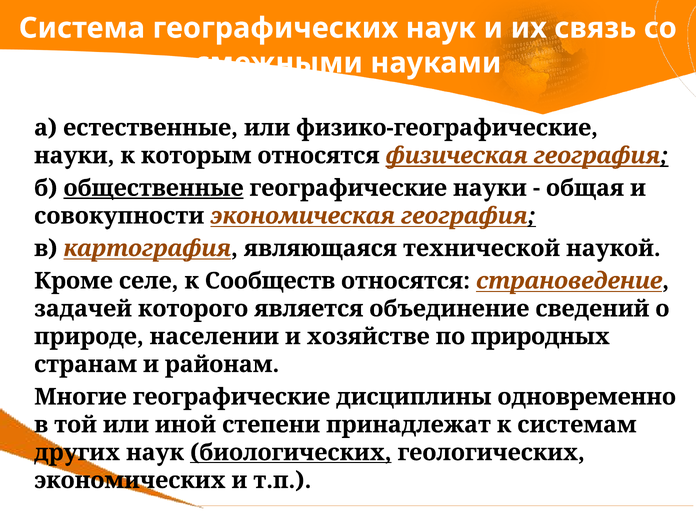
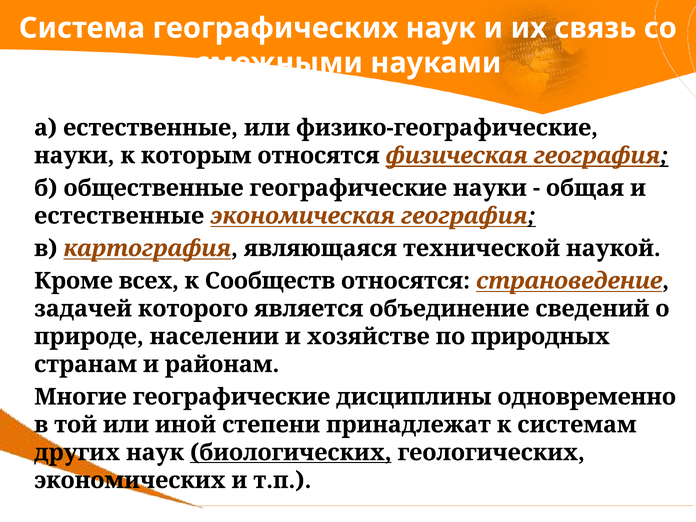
общественные underline: present -> none (154, 188)
совокупности: совокупности -> естественные (119, 216)
селе: селе -> всех (149, 281)
